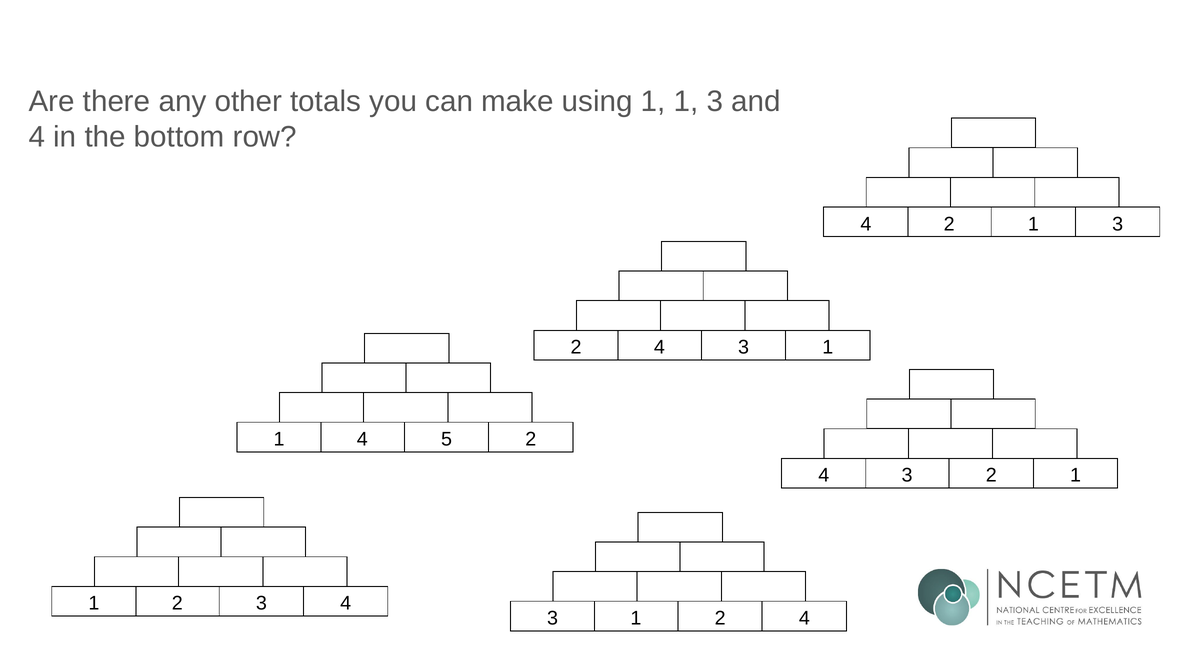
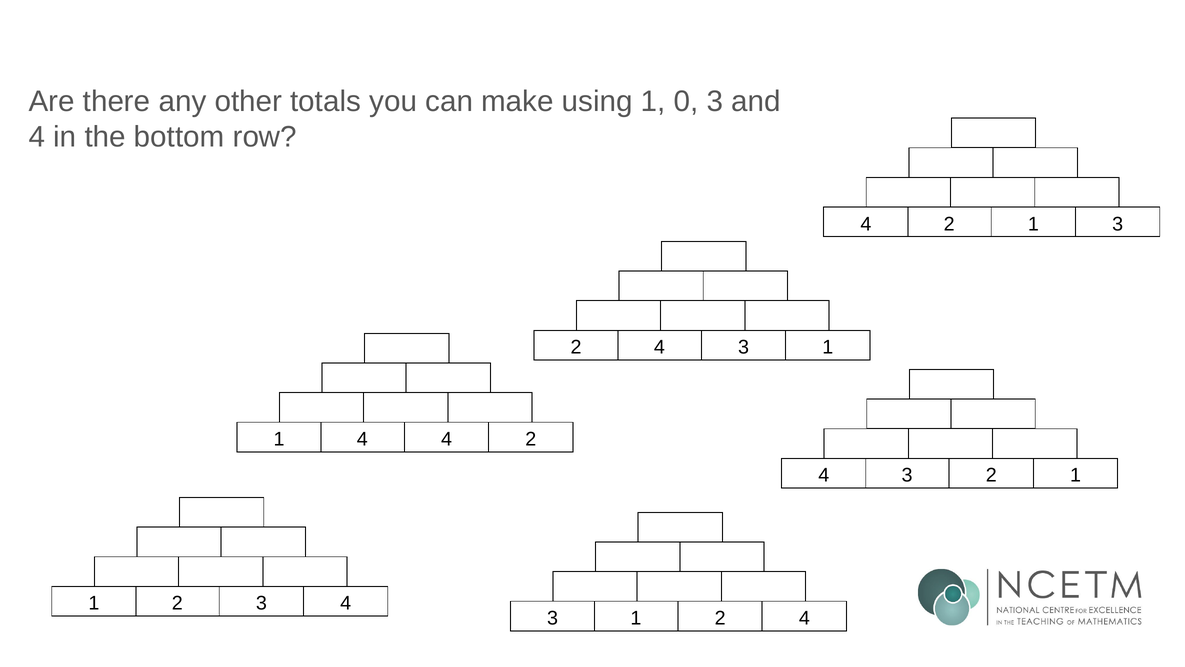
1 1: 1 -> 0 (686, 101)
5: 5 -> 4 (447, 439)
